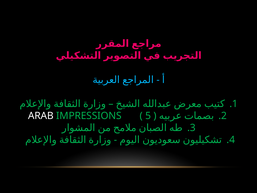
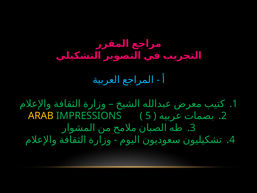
ARAB colour: white -> yellow (41, 116)
